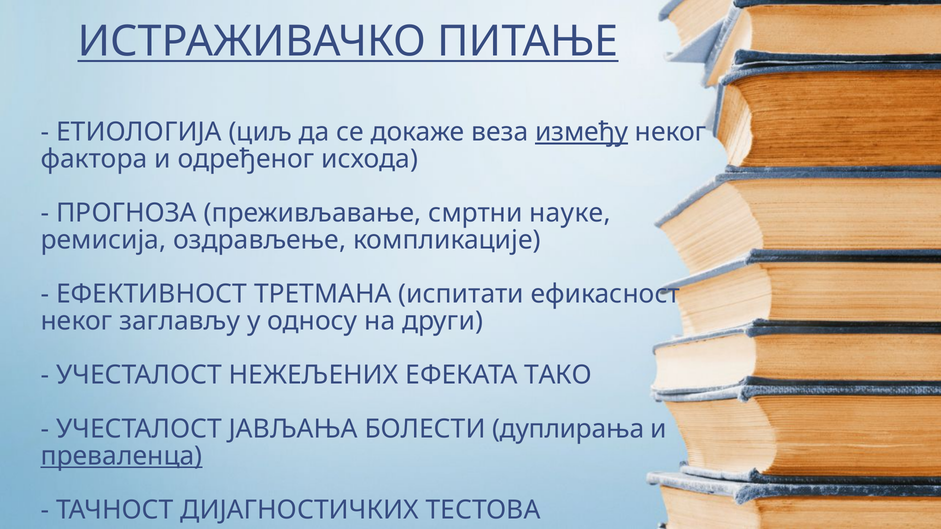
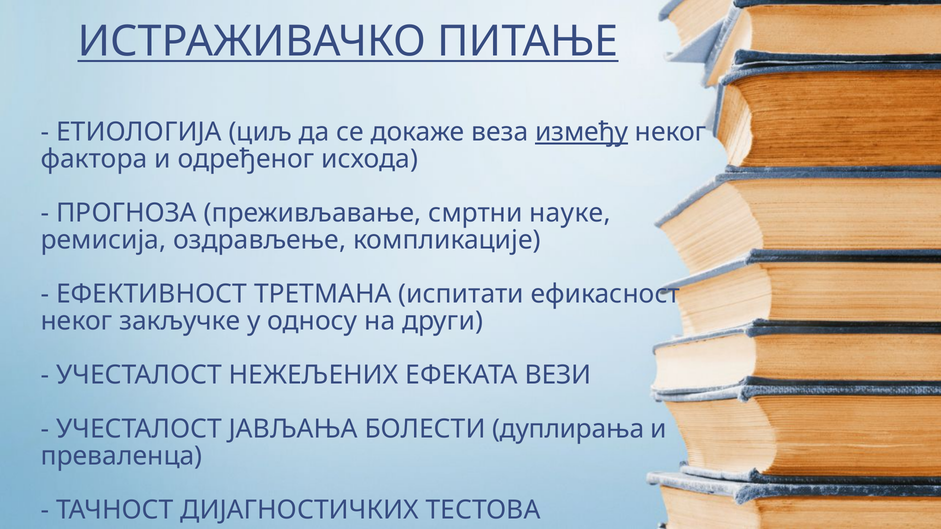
заглављу: заглављу -> закључке (180, 321)
ТАКО: ТАКО -> ВЕЗИ (558, 375)
преваленца underline: present -> none (122, 456)
